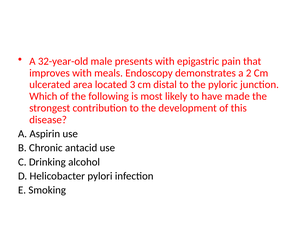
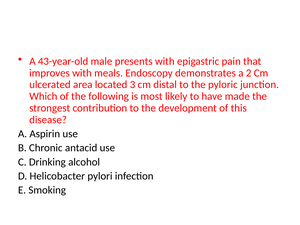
32-year-old: 32-year-old -> 43-year-old (63, 61)
